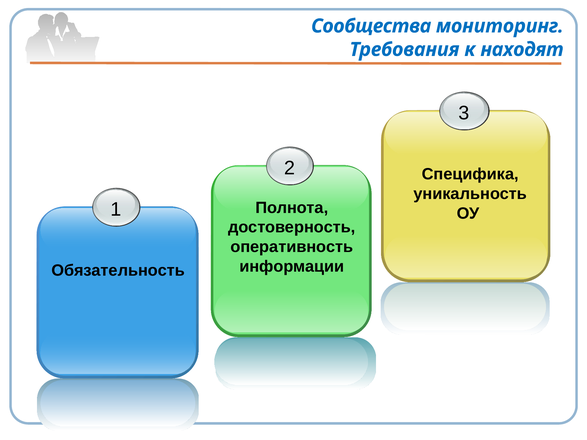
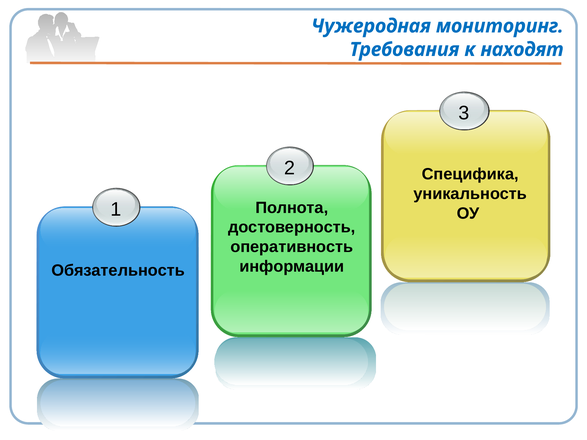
Сообщества: Сообщества -> Чужеродная (371, 26)
